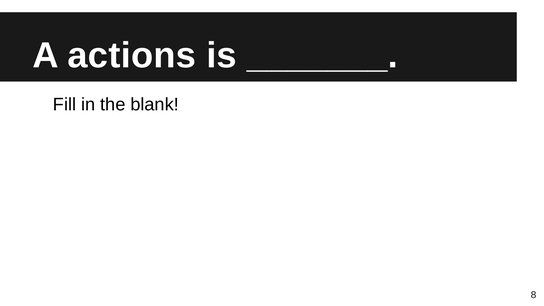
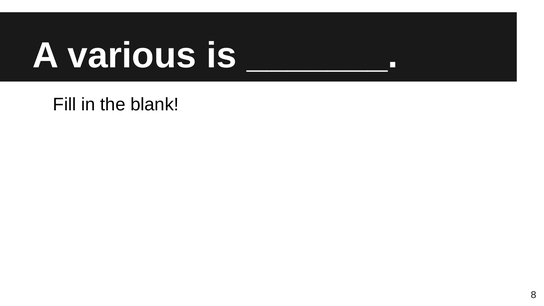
actions: actions -> various (132, 55)
